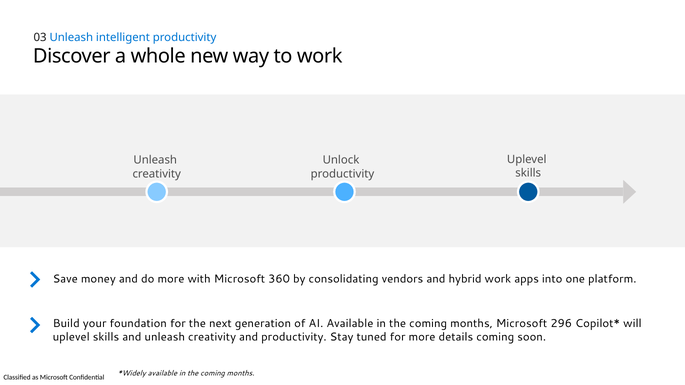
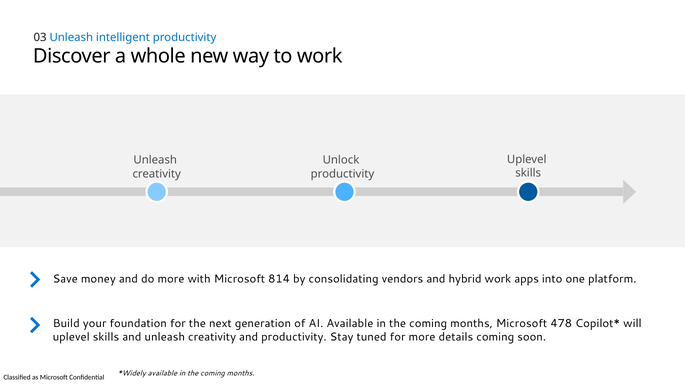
360: 360 -> 814 (279, 279)
296: 296 -> 478 (561, 324)
